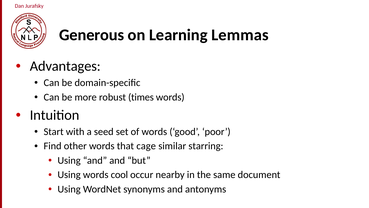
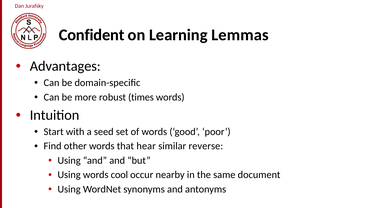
Generous: Generous -> Confident (92, 35)
cage: cage -> hear (146, 146)
starring: starring -> reverse (206, 146)
